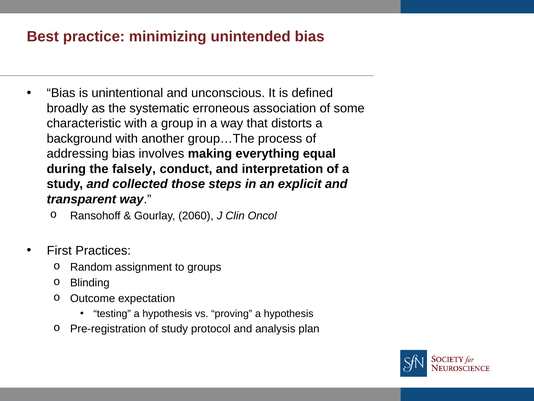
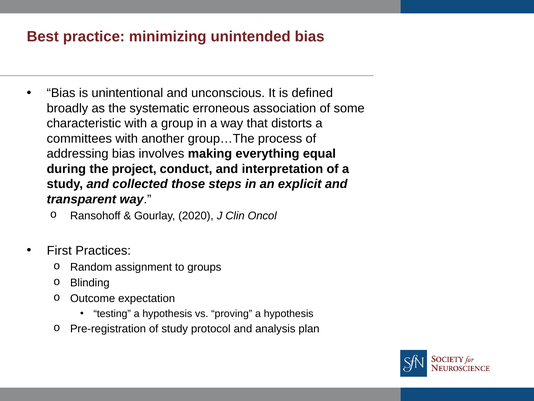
background: background -> committees (79, 138)
falsely: falsely -> project (134, 169)
2060: 2060 -> 2020 (196, 215)
